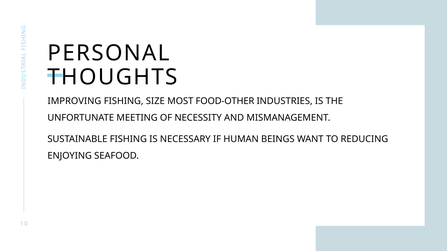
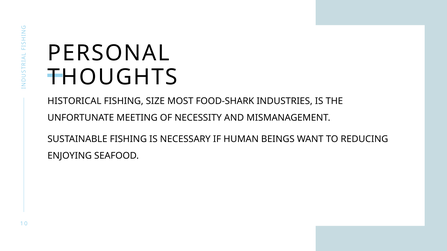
IMPROVING: IMPROVING -> HISTORICAL (74, 101)
FOOD-OTHER: FOOD-OTHER -> FOOD-SHARK (225, 101)
